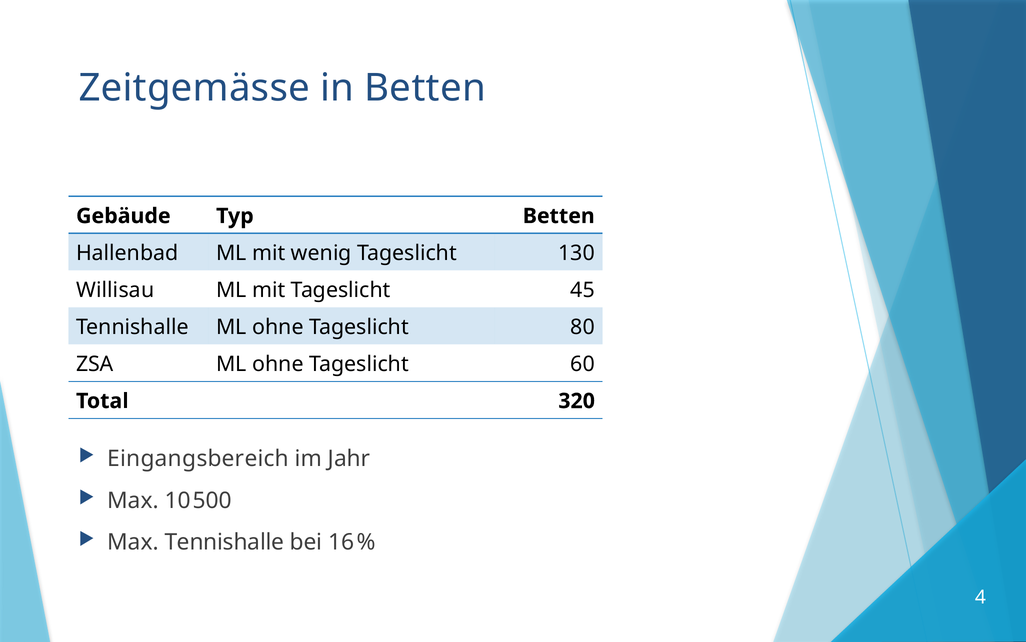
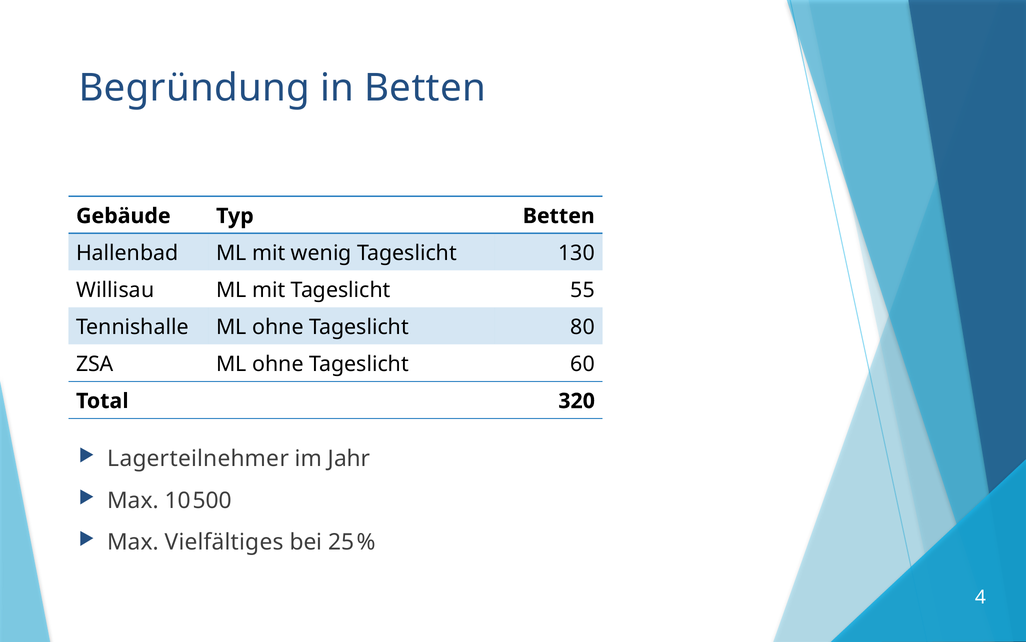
Zeitgemässe: Zeitgemässe -> Begründung (194, 88)
45: 45 -> 55 (583, 290)
Eingangsbereich: Eingangsbereich -> Lagerteilnehmer (198, 458)
Max Tennishalle: Tennishalle -> Vielfältiges (224, 542)
16: 16 -> 25 (341, 542)
